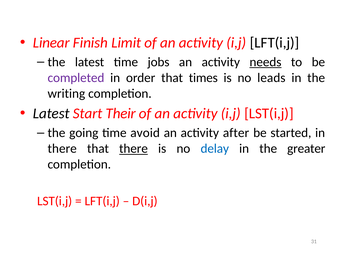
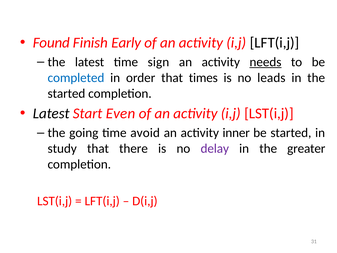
Linear: Linear -> Found (51, 43)
Limit: Limit -> Early (126, 43)
jobs: jobs -> sign (158, 62)
completed colour: purple -> blue (76, 78)
writing: writing -> started (66, 93)
Their: Their -> Even (121, 113)
after: after -> inner (236, 133)
there: there -> study (62, 149)
there underline: present -> none (133, 149)
delay colour: blue -> purple (215, 149)
